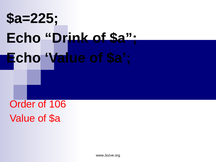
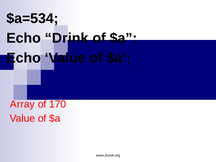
$a=225: $a=225 -> $a=534 (32, 18)
Order: Order -> Array (22, 104)
106: 106 -> 170 (58, 104)
